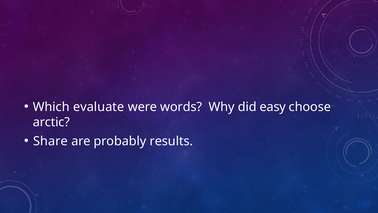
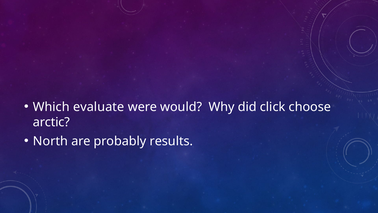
words: words -> would (181, 107)
easy: easy -> click (273, 107)
Share: Share -> North (50, 141)
